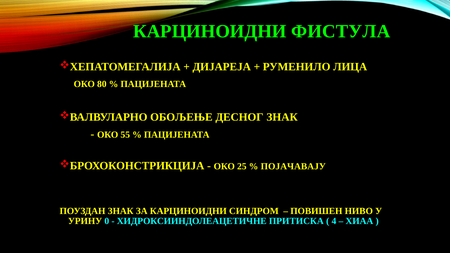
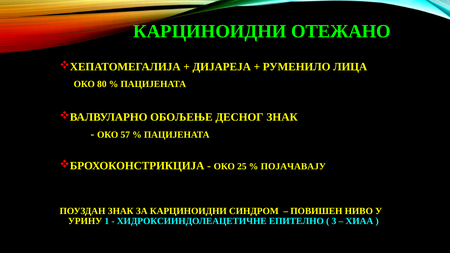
ФИСТУЛА: ФИСТУЛА -> ОТЕЖАНО (341, 31)
55: 55 -> 57 (125, 135)
0: 0 -> 1 (107, 221)
ПРИТИСКА: ПРИТИСКА -> ЕПИТЕЛНО (296, 221)
4: 4 -> 3 (334, 221)
